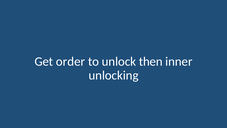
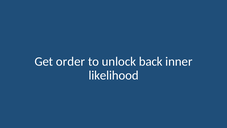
then: then -> back (151, 61)
unlocking: unlocking -> likelihood (114, 75)
